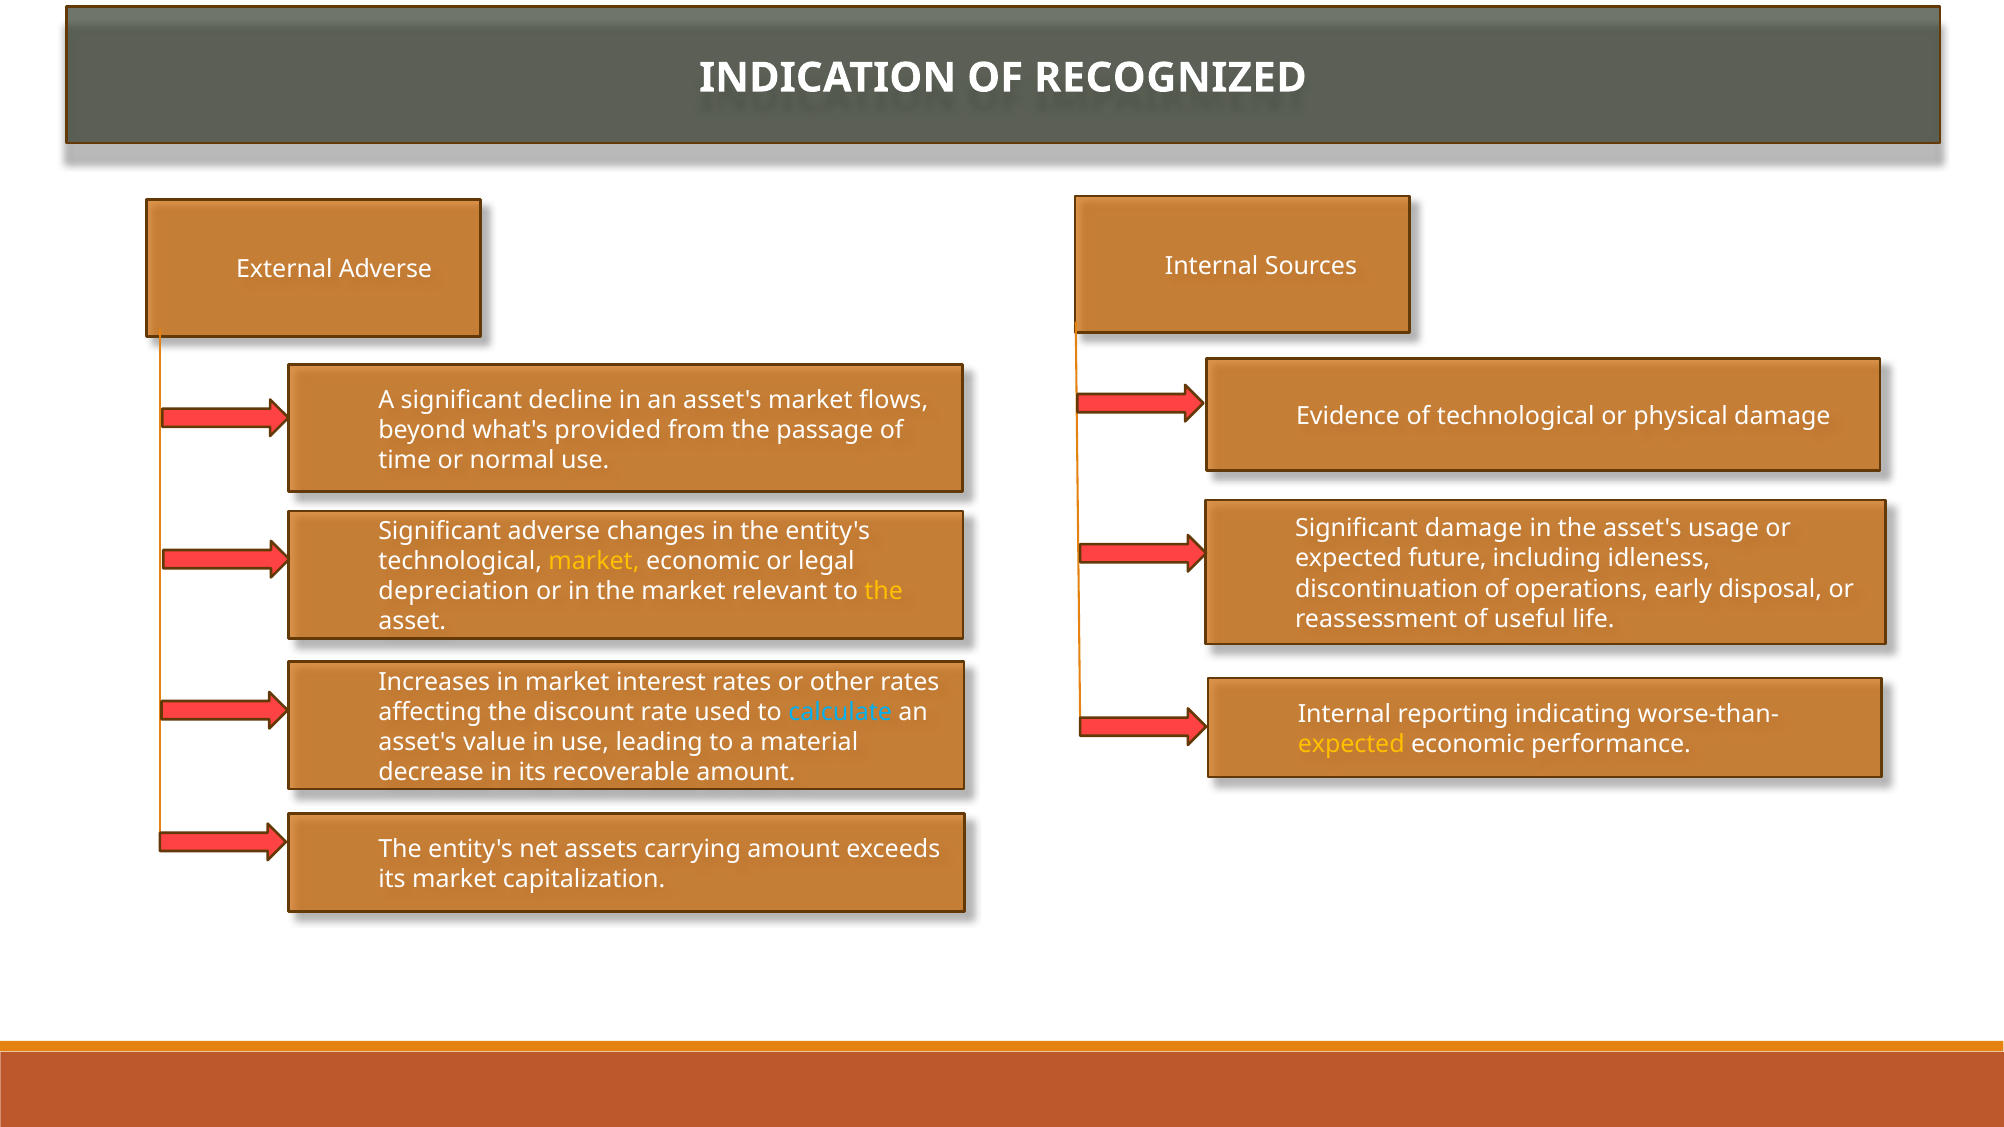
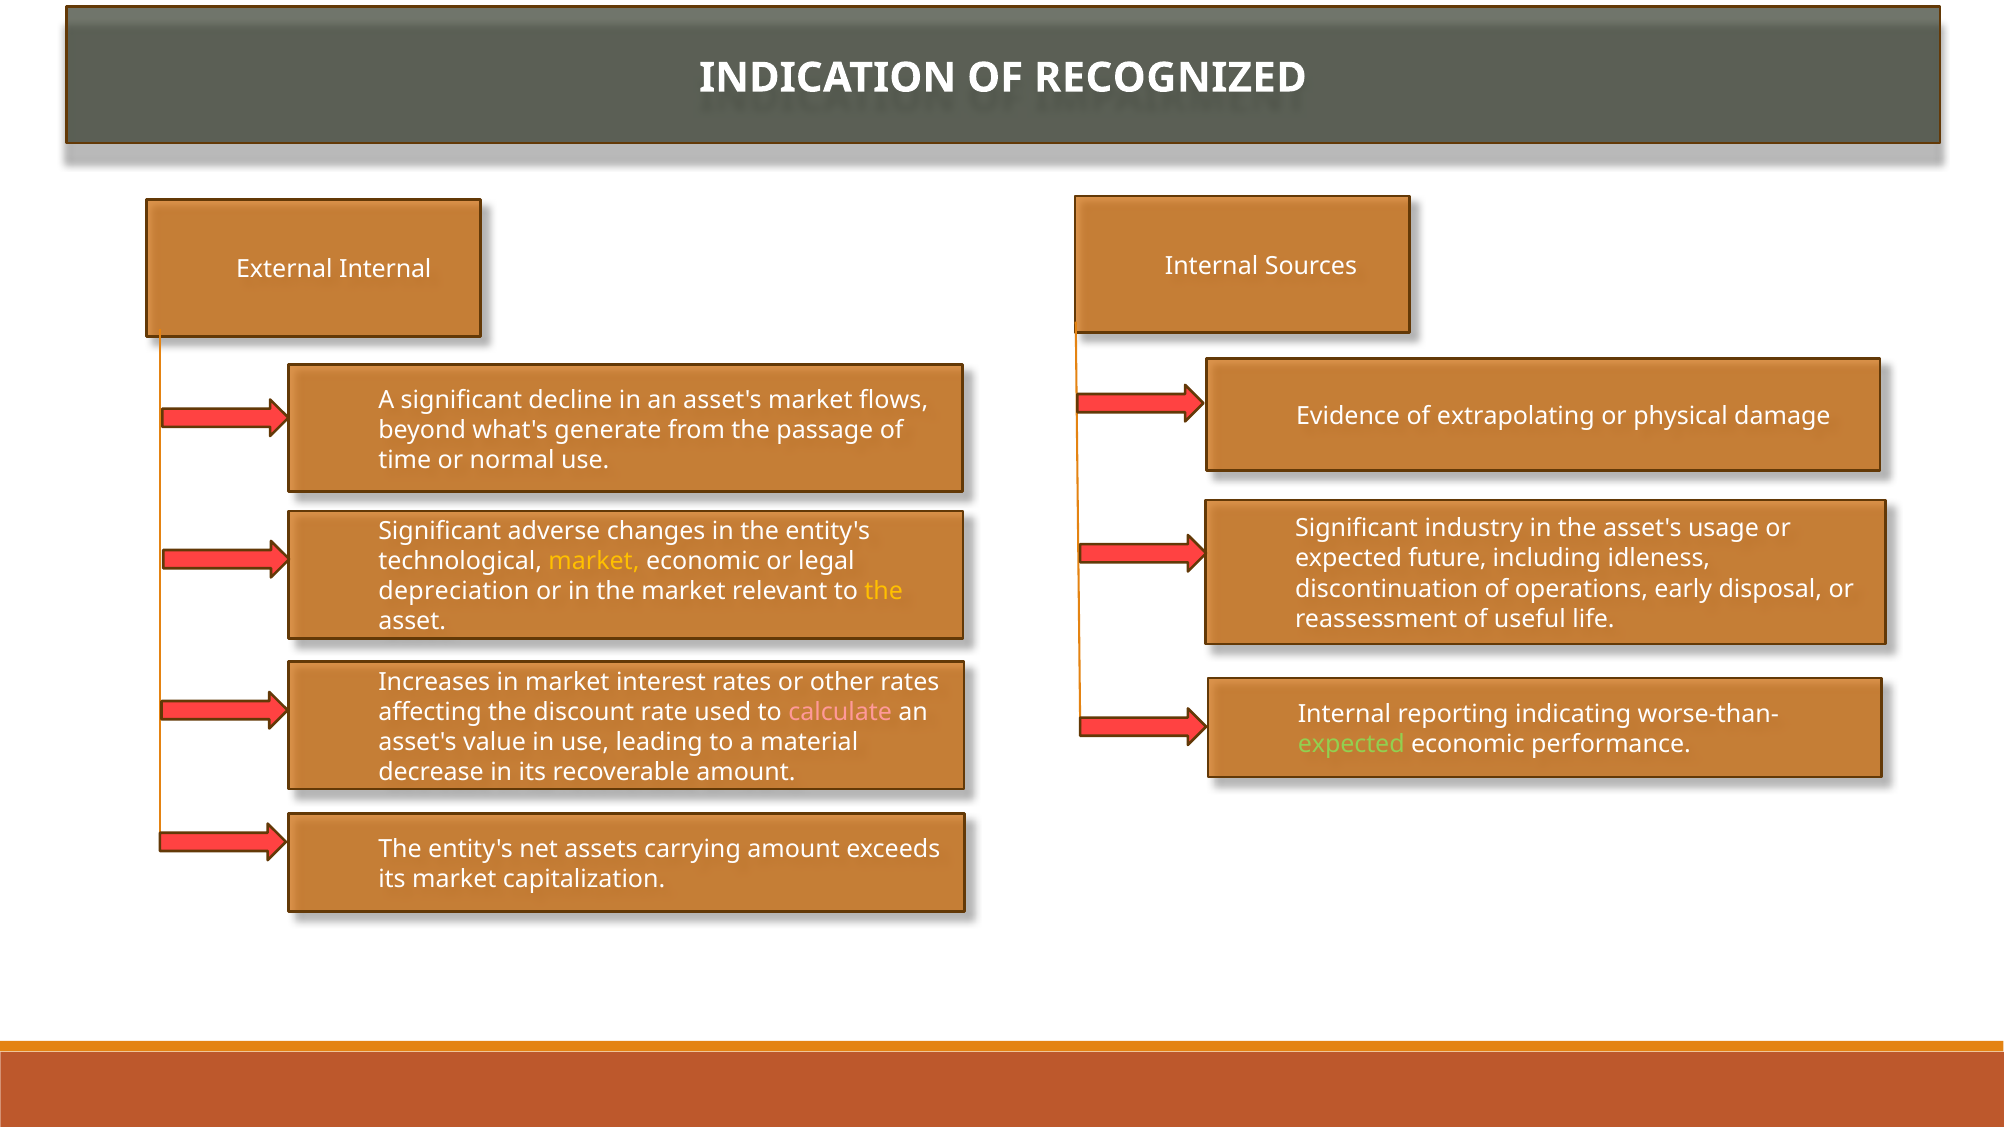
External Adverse: Adverse -> Internal (385, 270)
of technological: technological -> extrapolating (1516, 416)
provided: provided -> generate (608, 430)
Significant damage: damage -> industry (1474, 529)
calculate colour: light blue -> pink (840, 712)
expected colour: yellow -> light green (1351, 744)
